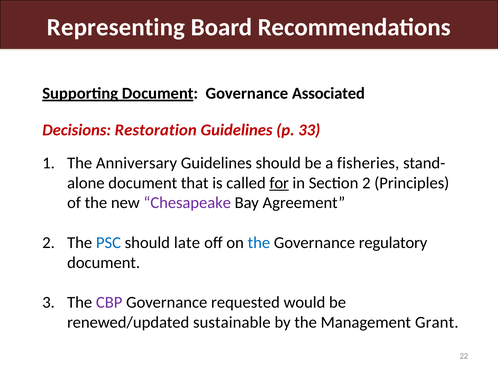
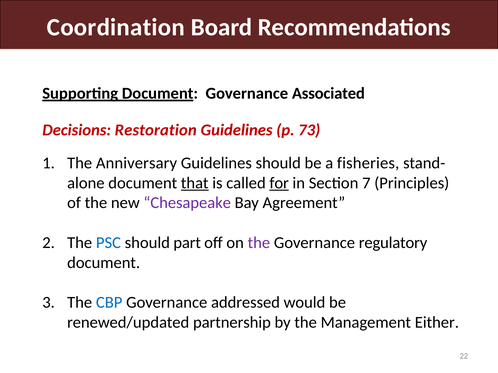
Representing: Representing -> Coordination (116, 27)
33: 33 -> 73 (309, 130)
that underline: none -> present (195, 183)
Section 2: 2 -> 7 (366, 183)
late: late -> part (187, 243)
the colour: blue -> purple (259, 243)
CBP colour: purple -> blue (109, 303)
requested: requested -> addressed (245, 303)
sustainable: sustainable -> partnership (232, 323)
Grant: Grant -> Either (437, 323)
